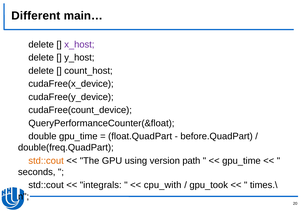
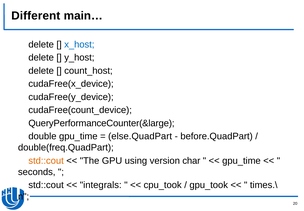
x_host colour: purple -> blue (79, 44)
QueryPerformanceCounter(&float: QueryPerformanceCounter(&float -> QueryPerformanceCounter(&large (101, 123)
float.QuadPart: float.QuadPart -> else.QuadPart (140, 136)
path: path -> char (191, 160)
cpu_with: cpu_with -> cpu_took (163, 185)
